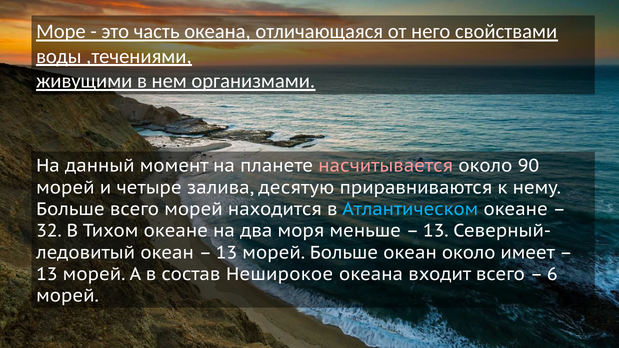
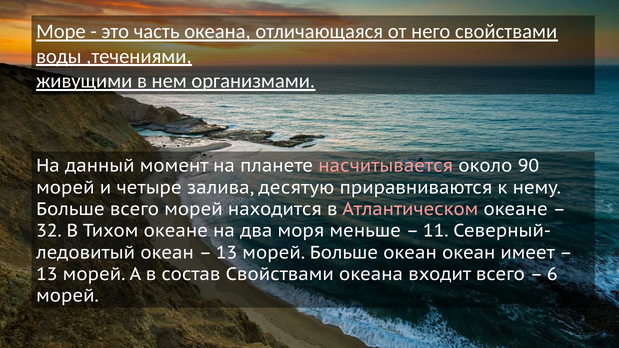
Атлантическом colour: light blue -> pink (410, 209)
13: 13 -> 11 (436, 231)
океан около: около -> океан (469, 253)
состав Неширокое: Неширокое -> Свойствами (280, 274)
